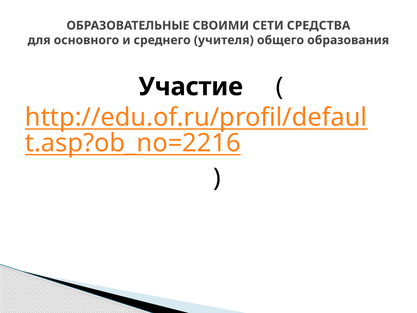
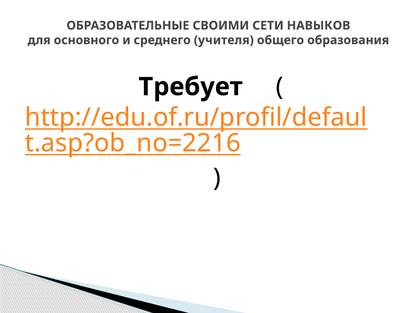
СРЕДСТВА: СРЕДСТВА -> НАВЫКОВ (319, 26)
Участие: Участие -> Требует (191, 87)
